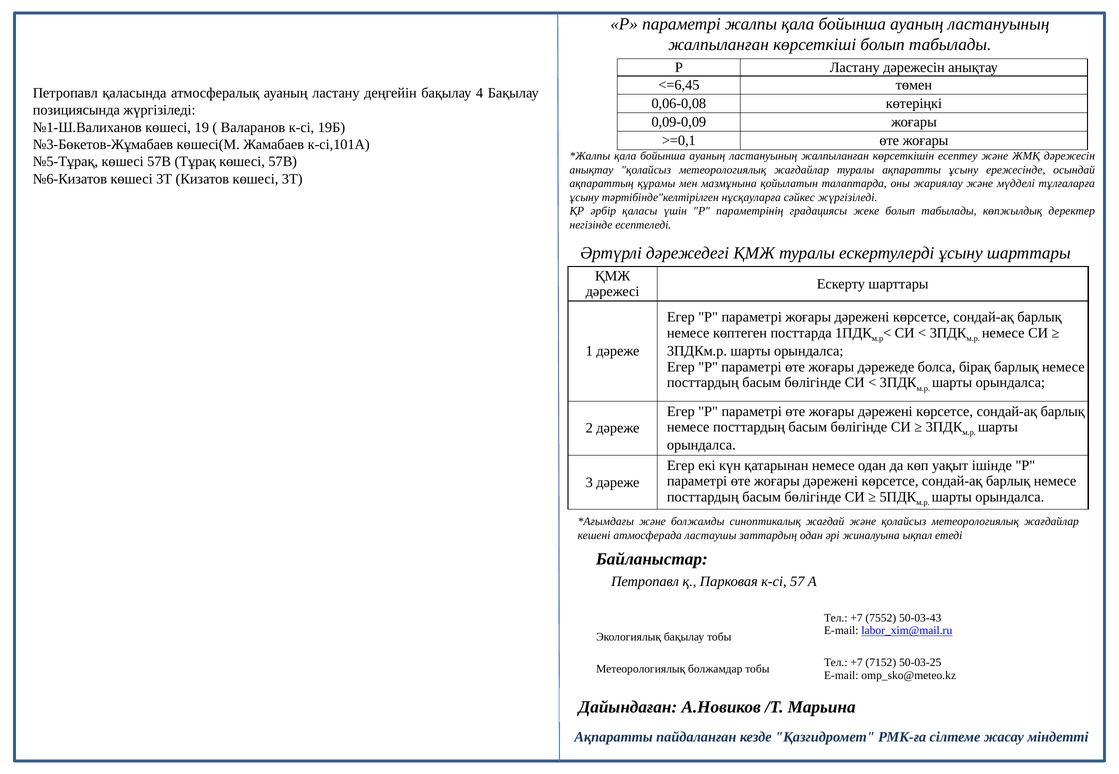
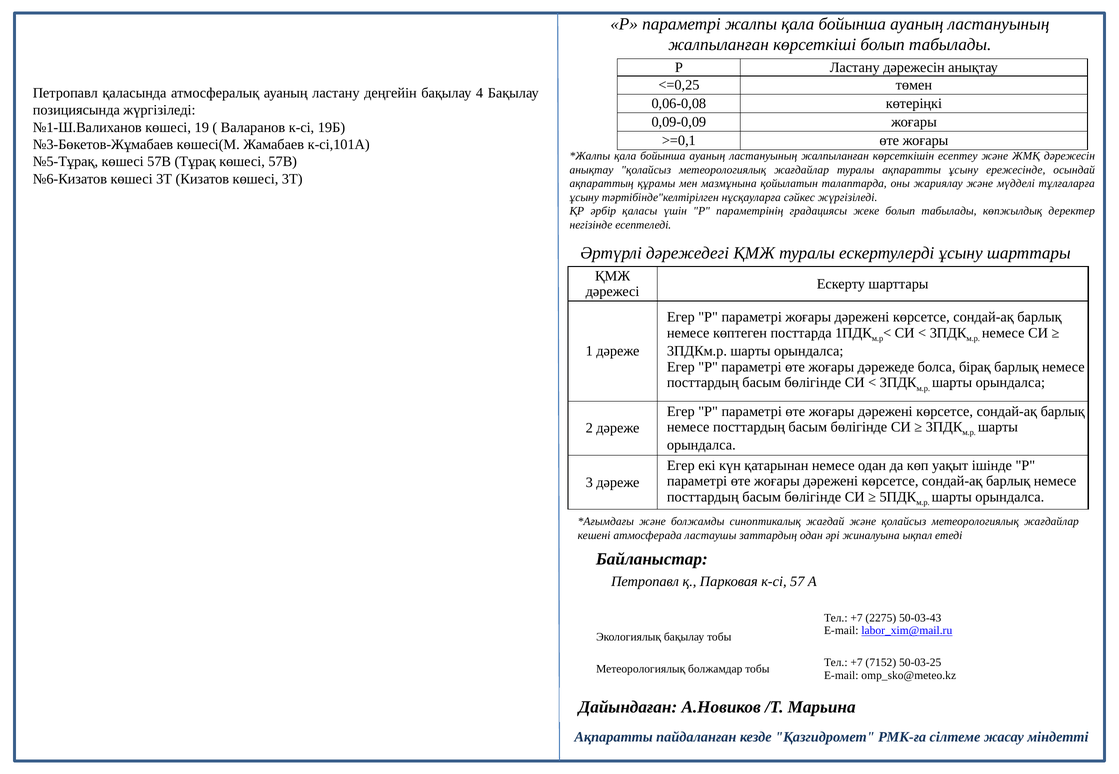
<=6,45: <=6,45 -> <=0,25 (679, 85)
7552: 7552 -> 2275 (881, 618)
